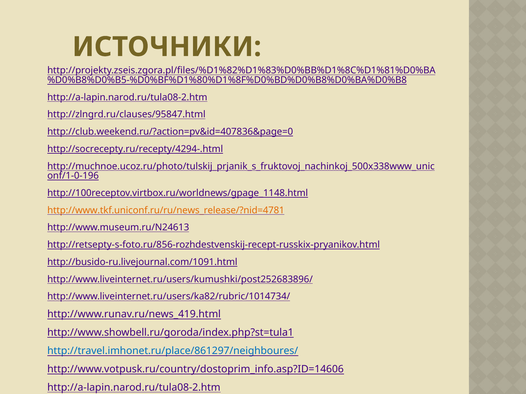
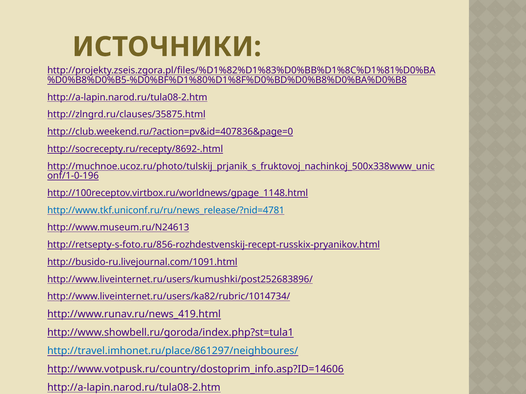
http://zlngrd.ru/clauses/95847.html: http://zlngrd.ru/clauses/95847.html -> http://zlngrd.ru/clauses/35875.html (126, 115)
http://socrecepty.ru/recepty/4294-.html: http://socrecepty.ru/recepty/4294-.html -> http://socrecepty.ru/recepty/8692-.html (135, 149)
http://www.tkf.uniconf.ru/ru/news_release/?nid=4781 colour: orange -> blue (166, 211)
